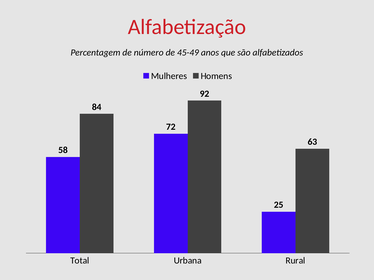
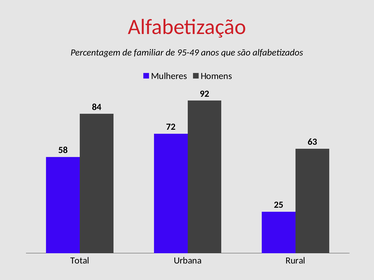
número: número -> familiar (149, 53)
45-49: 45-49 -> 95-49 (188, 53)
